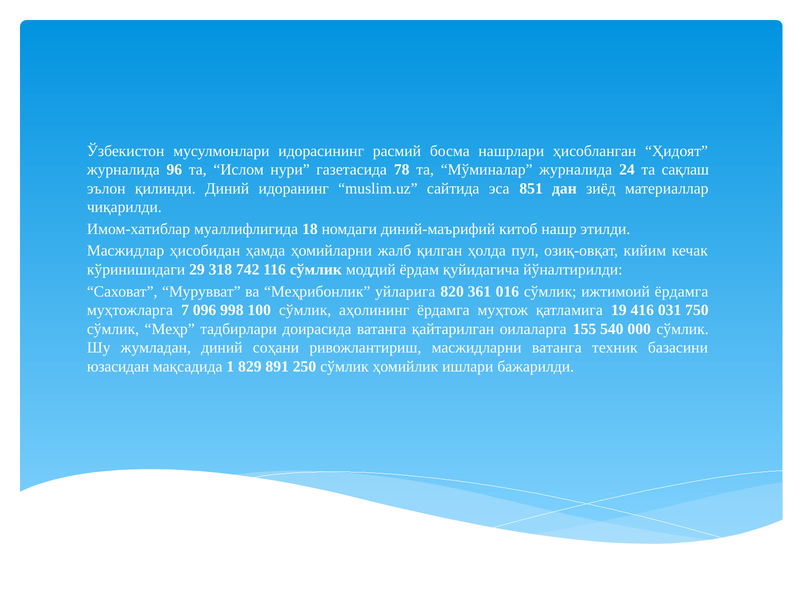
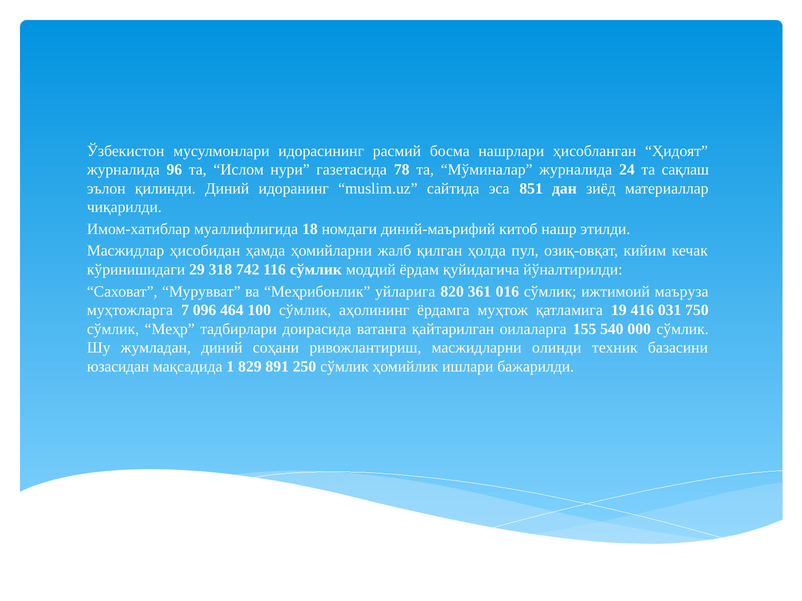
ижтимоий ёрдамга: ёрдамга -> маъруза (682, 292)
998: 998 -> 464 (232, 310)
масжидларни ватанга: ватанга -> олинди (557, 348)
